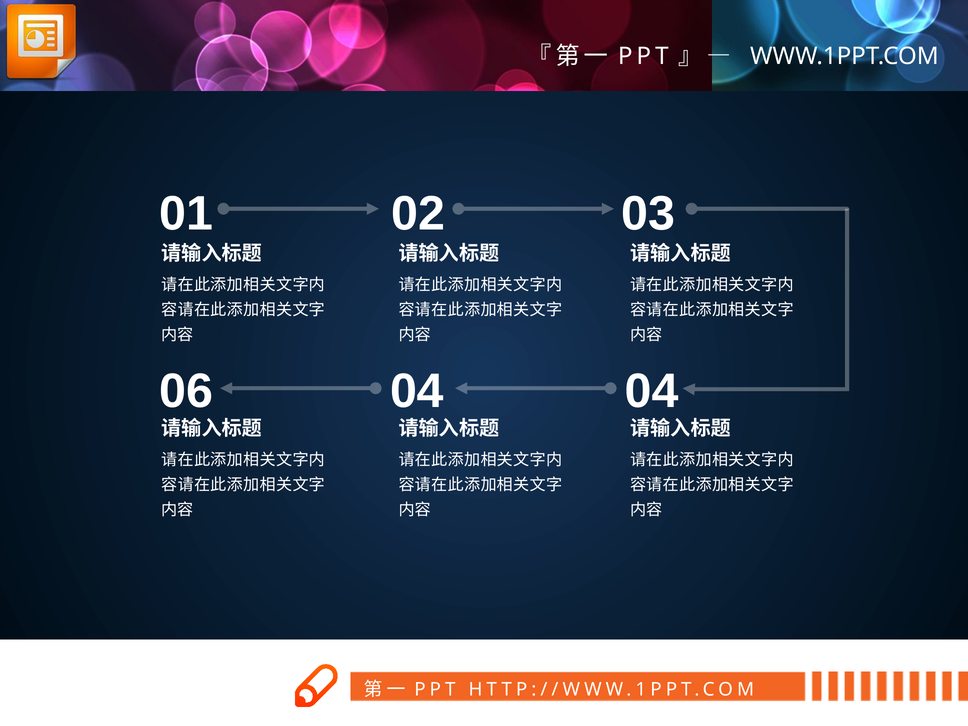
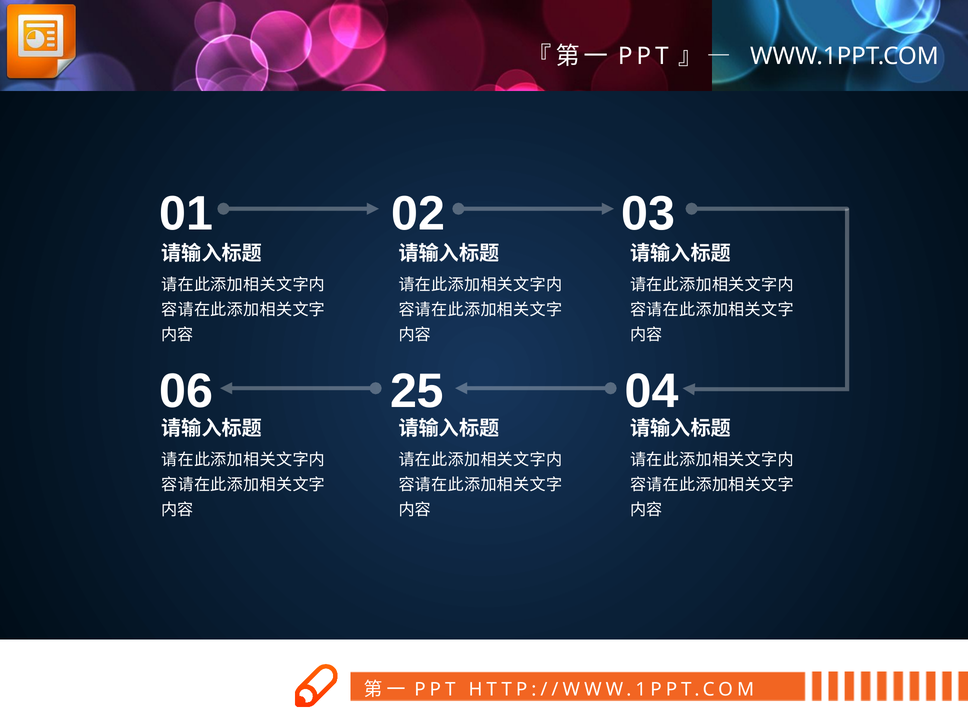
06 04: 04 -> 25 (417, 391)
